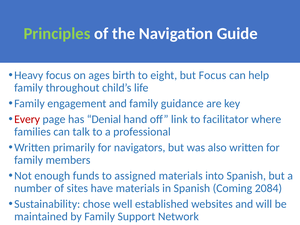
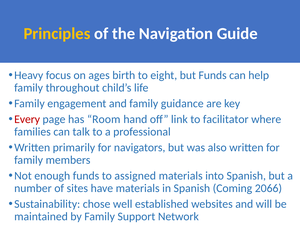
Principles colour: light green -> yellow (57, 34)
but Focus: Focus -> Funds (213, 75)
Denial: Denial -> Room (104, 119)
2084: 2084 -> 2066 (268, 188)
